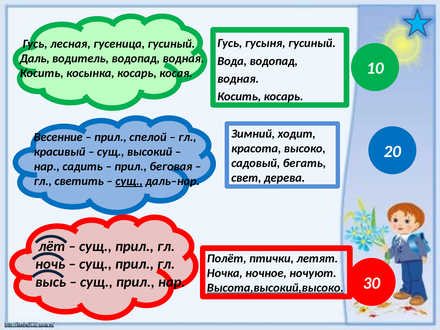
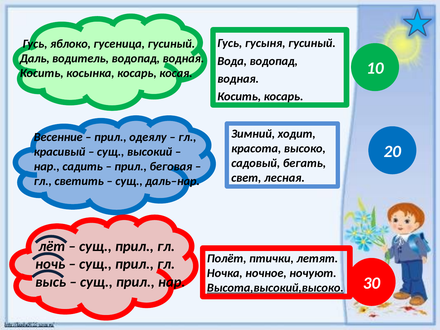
лесная: лесная -> яблоко (70, 44)
спелой: спелой -> одеялу (148, 137)
дерева: дерева -> лесная (285, 178)
сущ underline: present -> none (129, 181)
